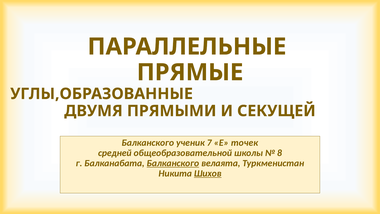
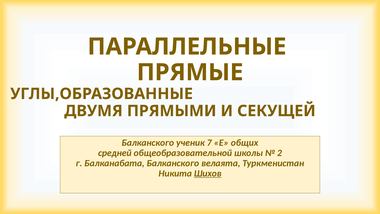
точек: точек -> общих (245, 142)
8: 8 -> 2 (280, 153)
Балканского underline: present -> none (173, 163)
